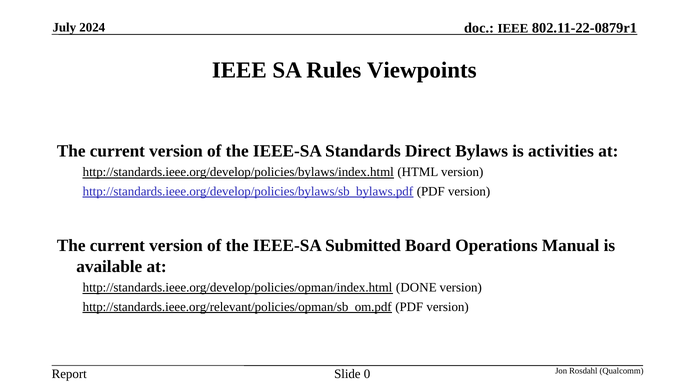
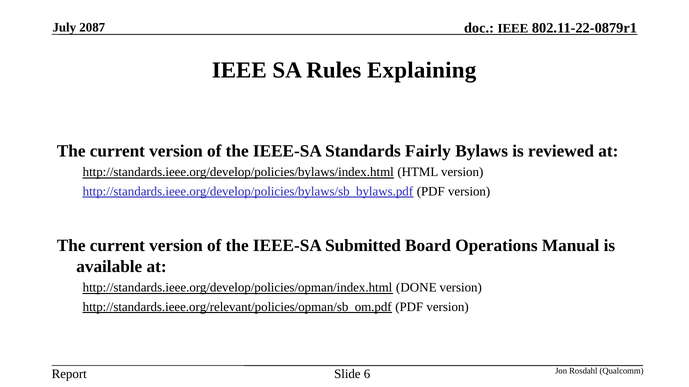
2024: 2024 -> 2087 (92, 27)
Viewpoints: Viewpoints -> Explaining (422, 70)
Direct: Direct -> Fairly (428, 151)
activities: activities -> reviewed (561, 151)
0: 0 -> 6 (367, 375)
